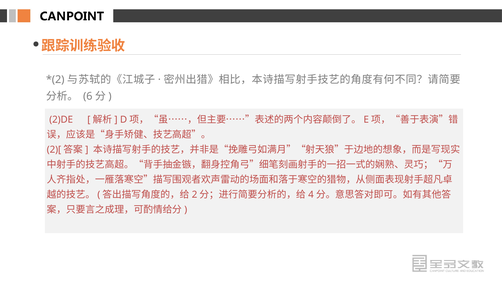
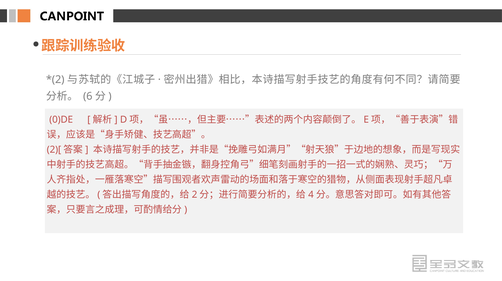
2)DE: 2)DE -> 0)DE (61, 120)
